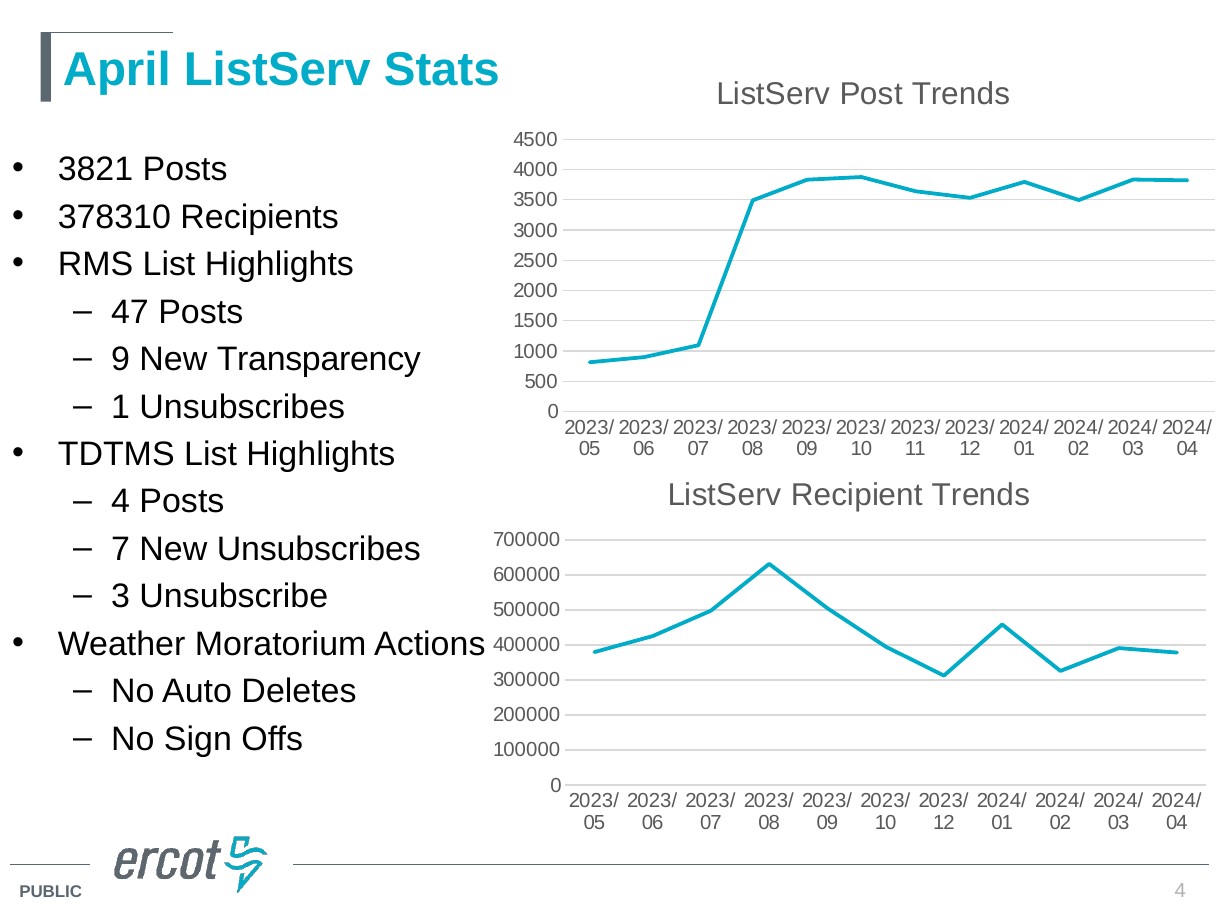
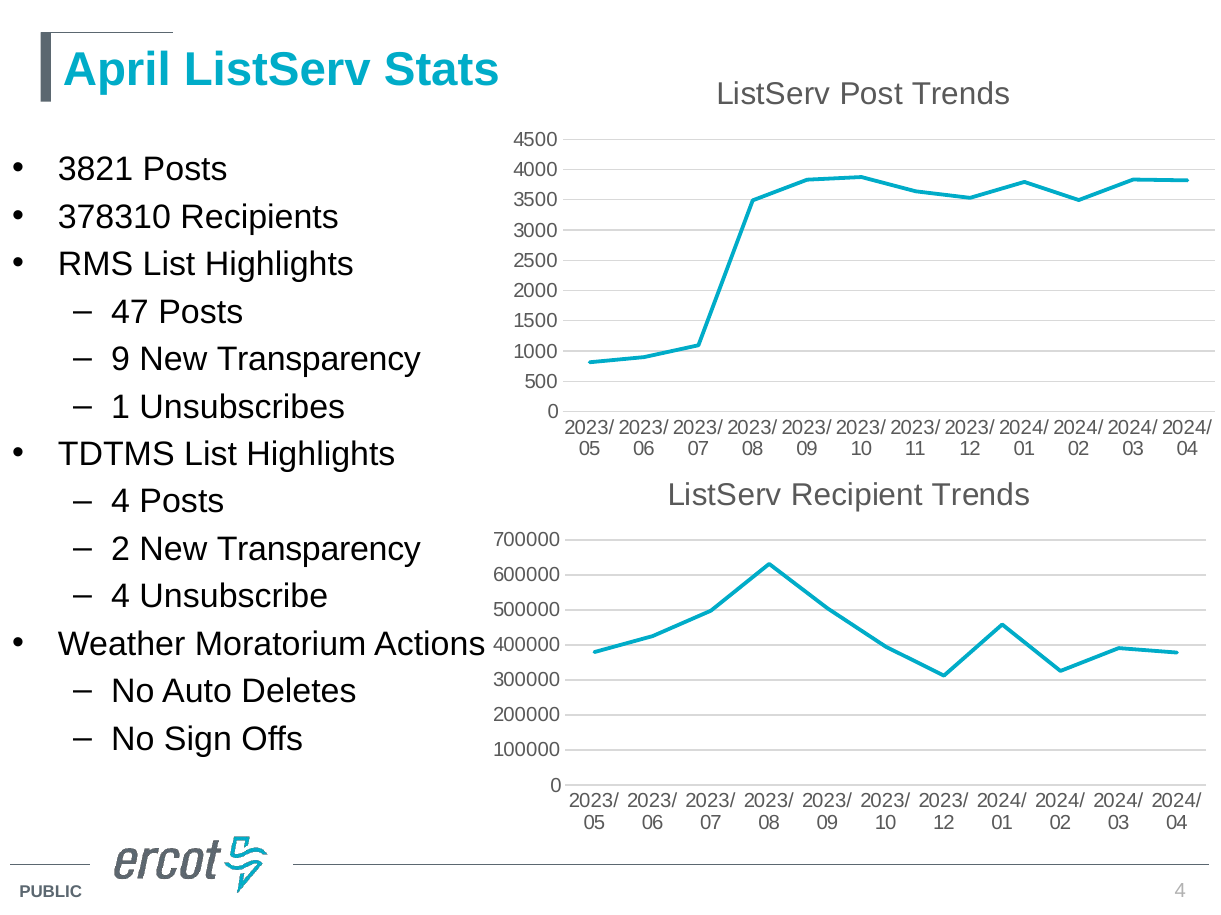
7: 7 -> 2 (121, 550)
Unsubscribes: Unsubscribes -> Transparency (319, 550)
3: 3 -> 4 (121, 597)
